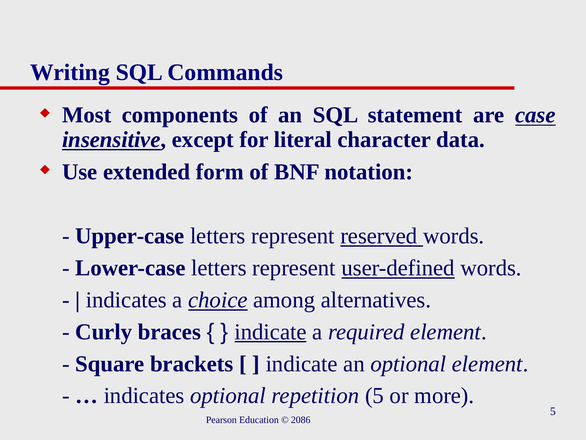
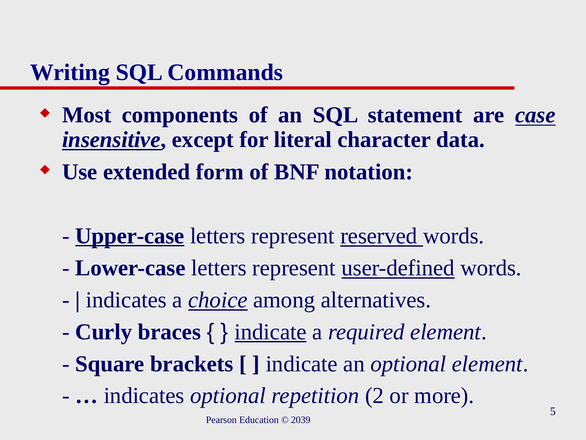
Upper-case underline: none -> present (130, 236)
repetition 5: 5 -> 2 (375, 395)
2086: 2086 -> 2039 (301, 420)
